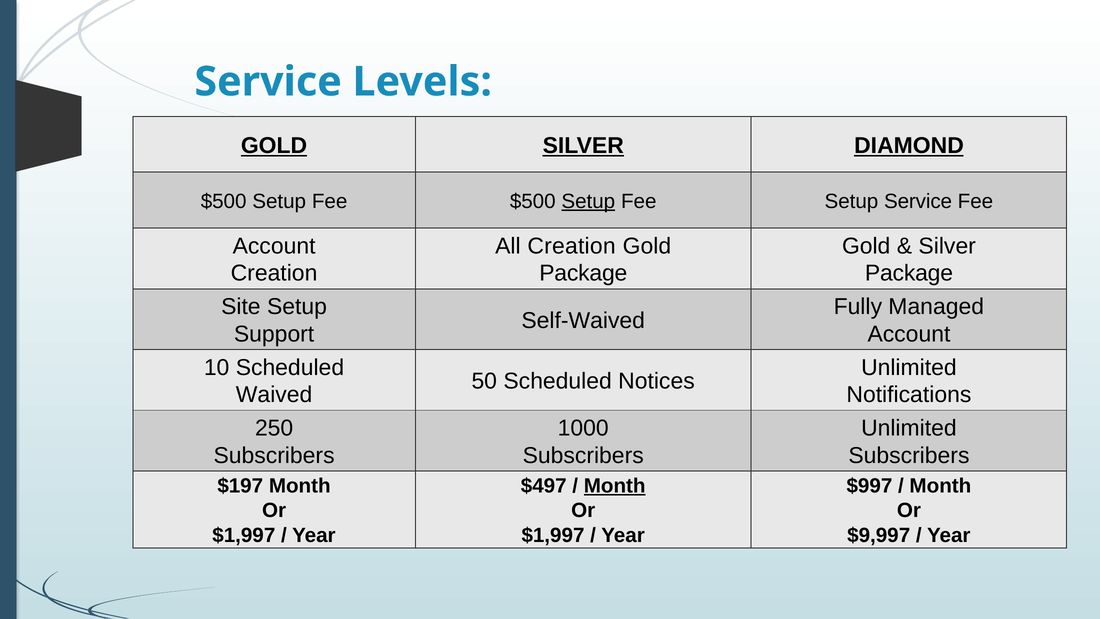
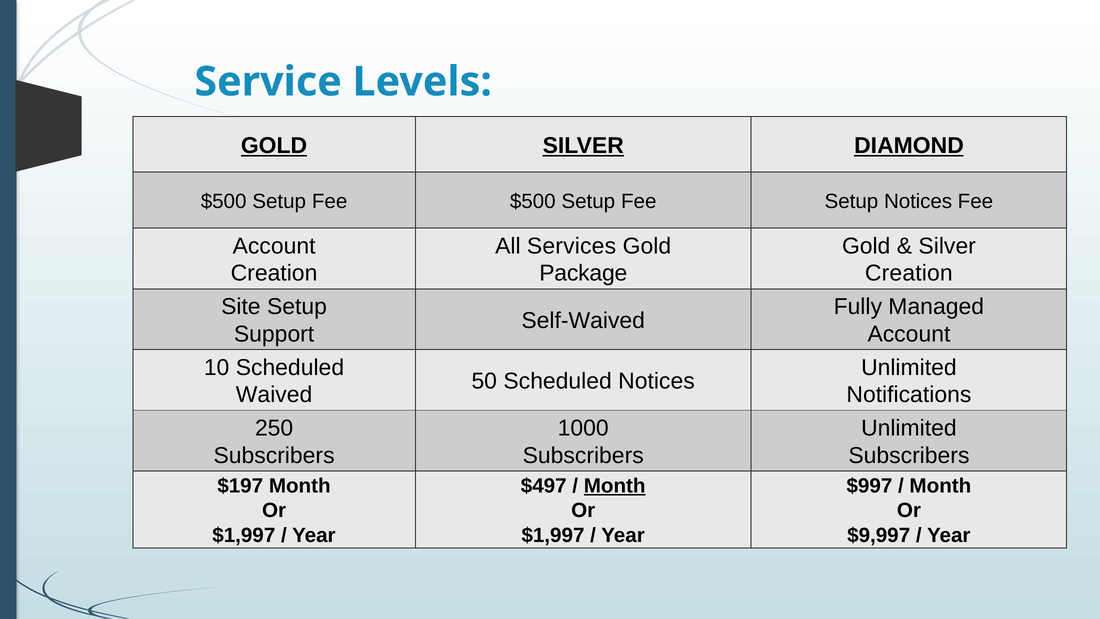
Setup underline: present -> none (588, 201)
Setup Service: Service -> Notices (918, 201)
All Creation: Creation -> Services (572, 246)
Package: Package -> Creation (909, 273)
